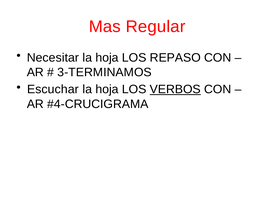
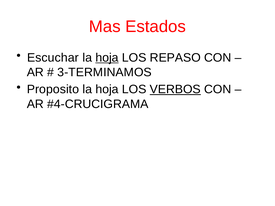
Regular: Regular -> Estados (156, 27)
Necesitar: Necesitar -> Escuchar (53, 58)
hoja underline: none -> present (107, 58)
Escuchar: Escuchar -> Proposito (53, 89)
